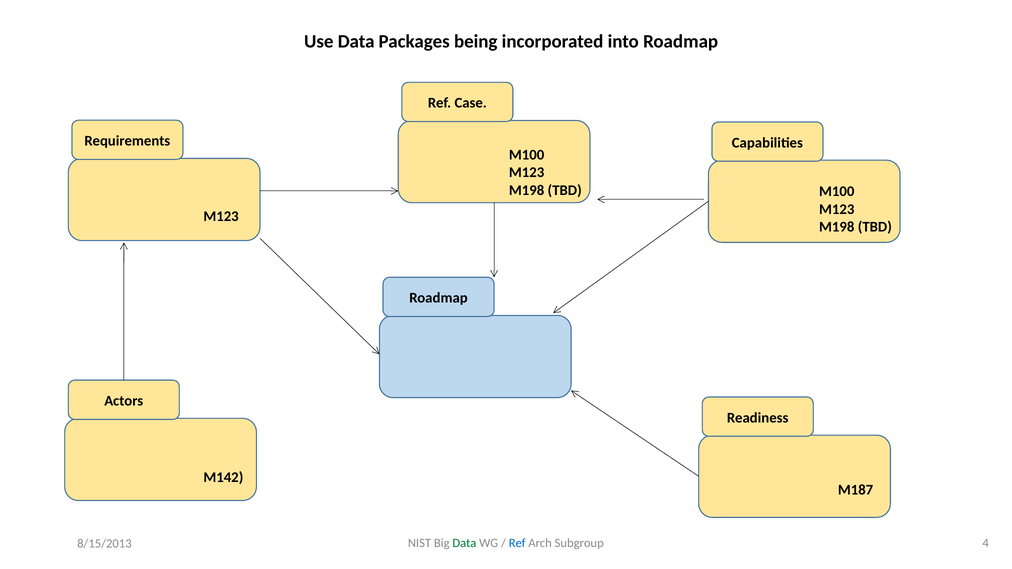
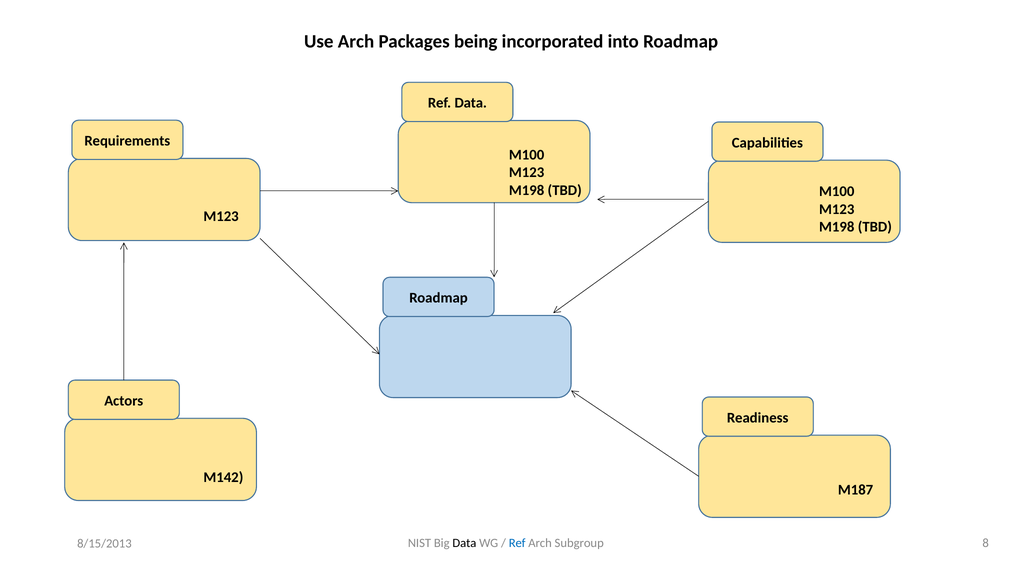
Use Data: Data -> Arch (356, 41)
Ref Case: Case -> Data (471, 103)
Data colour: green -> black (464, 543)
4: 4 -> 8 (986, 543)
